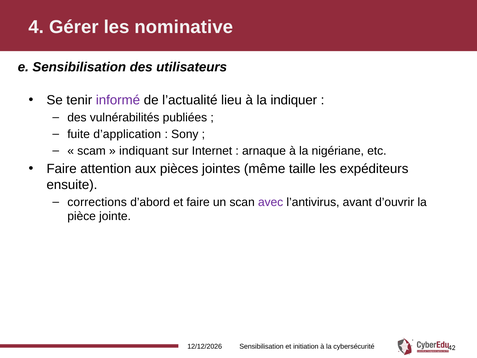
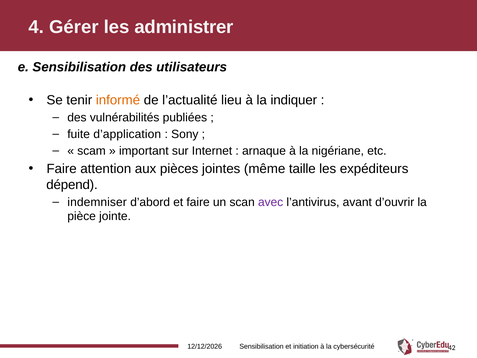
nominative: nominative -> administrer (184, 27)
informé colour: purple -> orange (118, 100)
indiquant: indiquant -> important (144, 151)
ensuite: ensuite -> dépend (72, 185)
corrections: corrections -> indemniser (97, 202)
